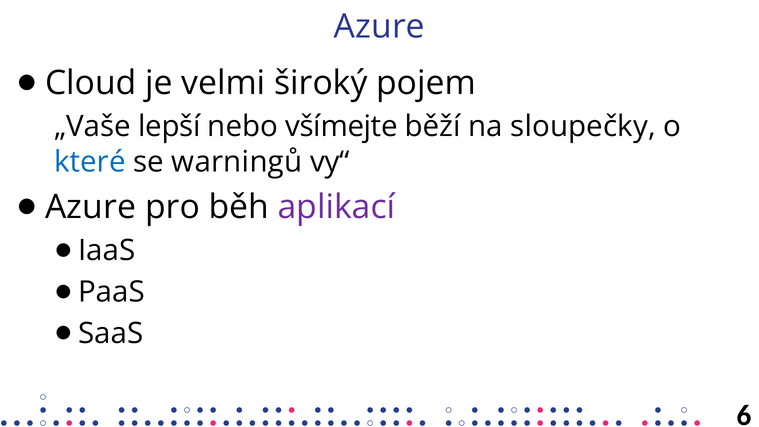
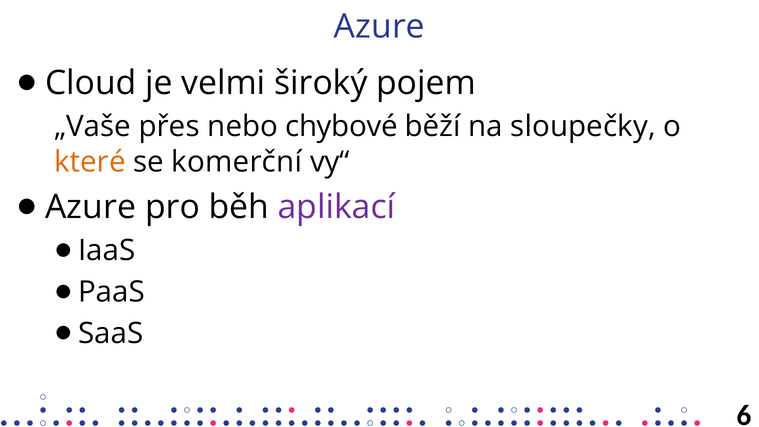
lepší: lepší -> přes (169, 127)
všímejte: všímejte -> chybové (341, 127)
které colour: blue -> orange (90, 162)
warningů: warningů -> komerční (237, 162)
